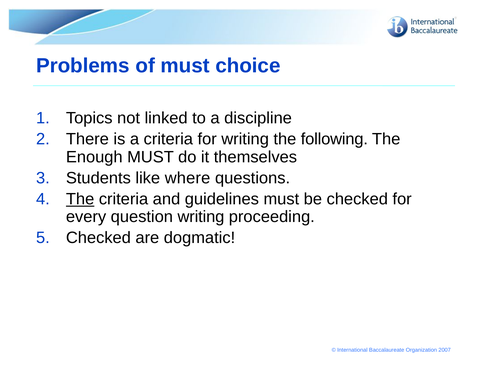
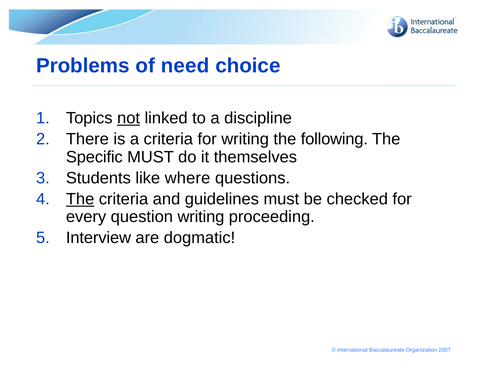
of must: must -> need (185, 66)
not underline: none -> present (129, 118)
Enough: Enough -> Specific (94, 157)
Checked: Checked -> Interview (98, 238)
